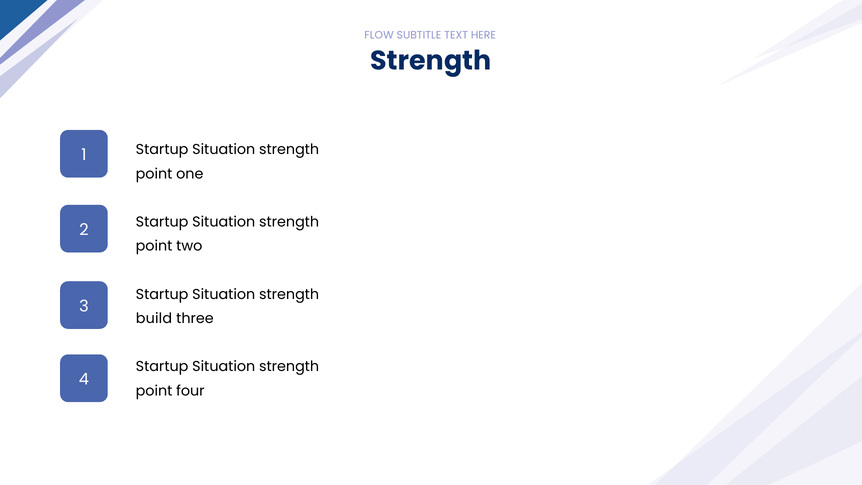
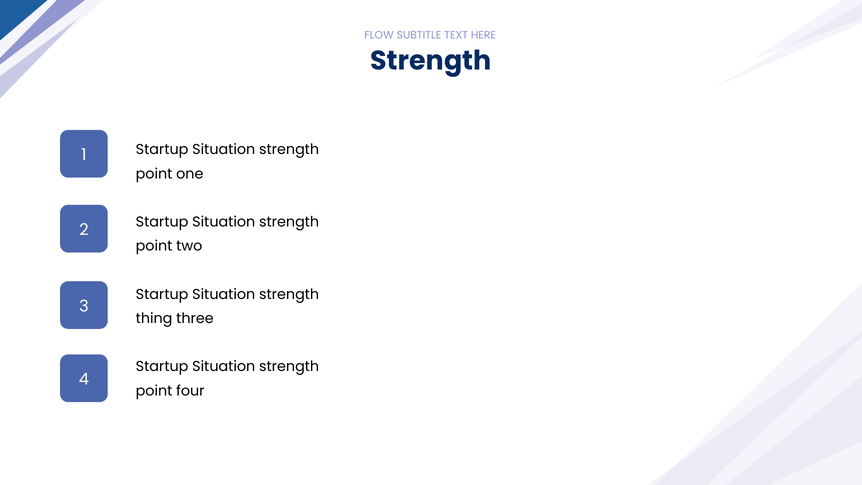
build: build -> thing (154, 318)
